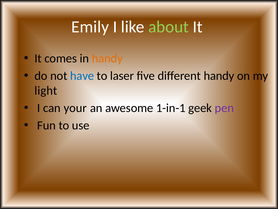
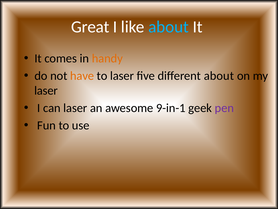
Emily: Emily -> Great (90, 27)
about colour: light green -> light blue (169, 27)
have colour: blue -> orange (82, 76)
different handy: handy -> about (219, 76)
light: light -> laser (46, 90)
can your: your -> laser (75, 108)
1-in-1: 1-in-1 -> 9-in-1 (171, 108)
